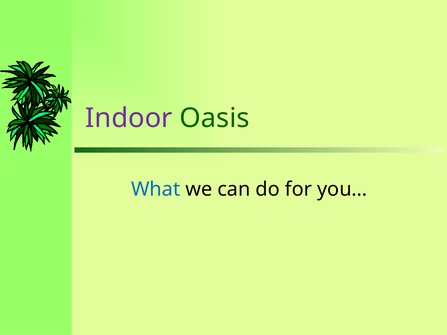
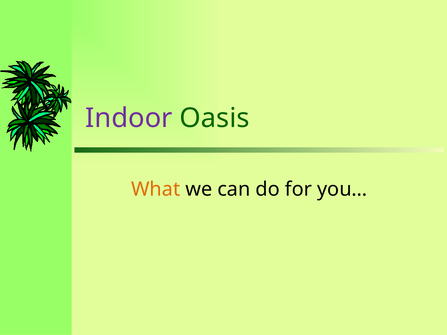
What colour: blue -> orange (156, 190)
